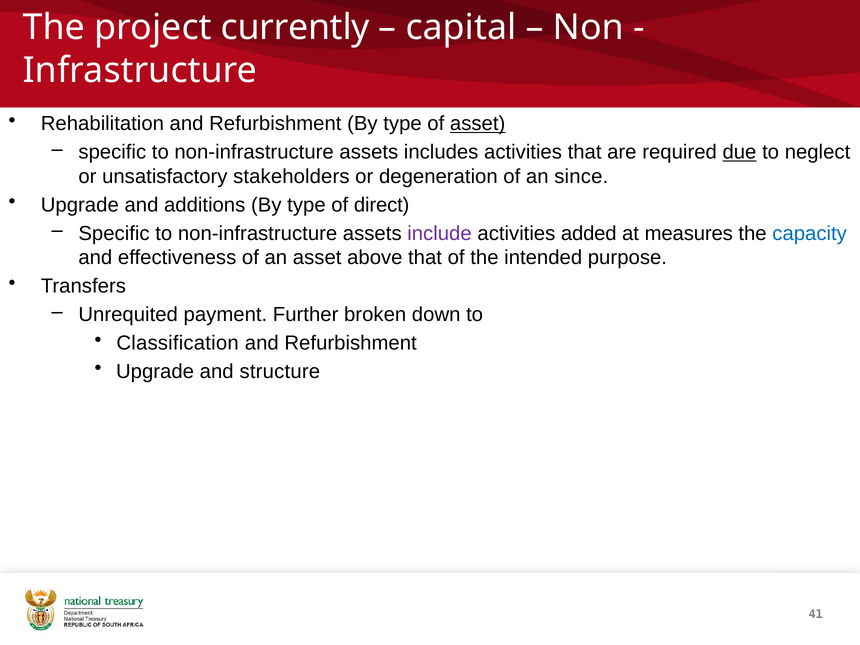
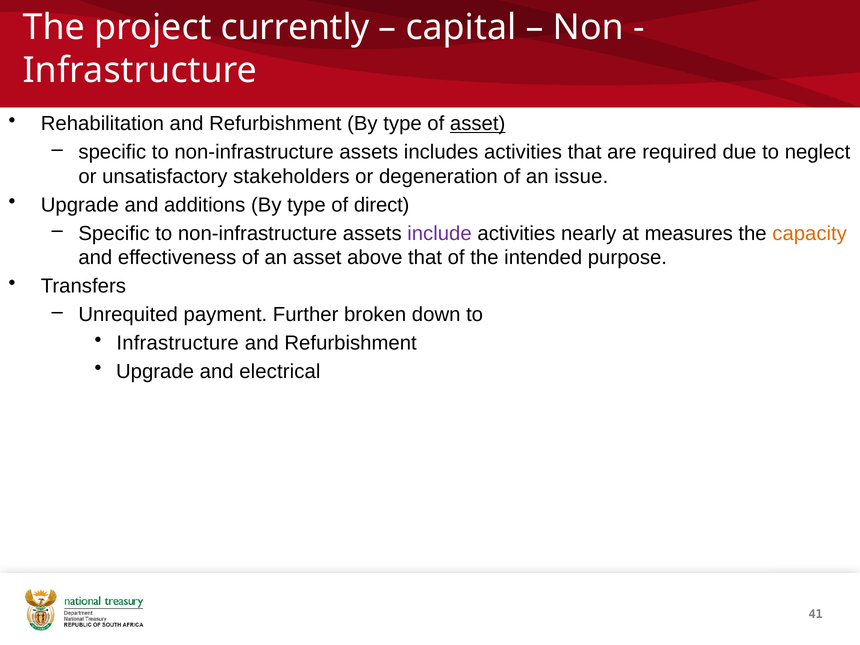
due underline: present -> none (739, 152)
since: since -> issue (581, 177)
added: added -> nearly (589, 233)
capacity colour: blue -> orange (810, 233)
Classification: Classification -> Infrastructure (178, 343)
structure: structure -> electrical (280, 372)
